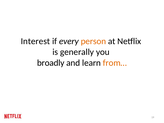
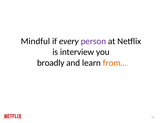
Interest: Interest -> Mindful (35, 41)
person colour: orange -> purple (93, 41)
generally: generally -> interview (77, 52)
